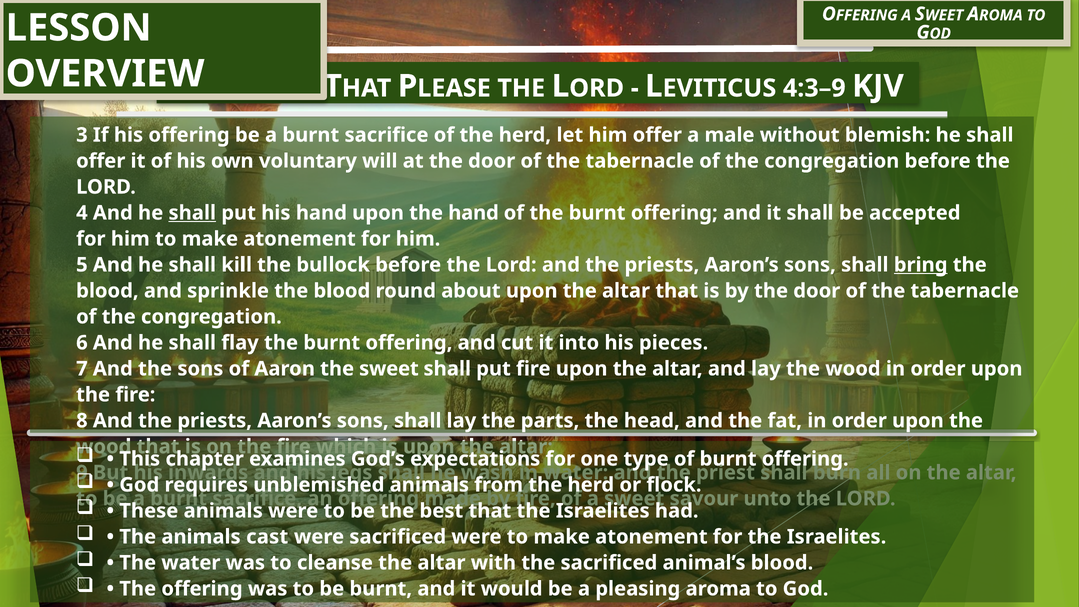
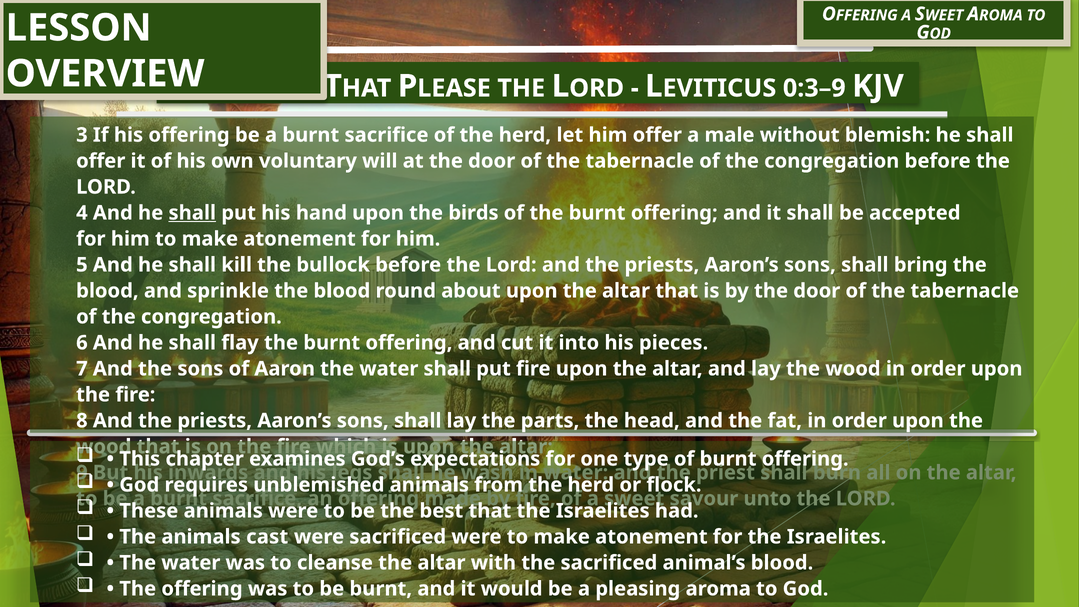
4:3–9: 4:3–9 -> 0:3–9 (814, 88)
the hand: hand -> birds (473, 213)
bring underline: present -> none (921, 265)
Aaron the sweet: sweet -> water (389, 369)
